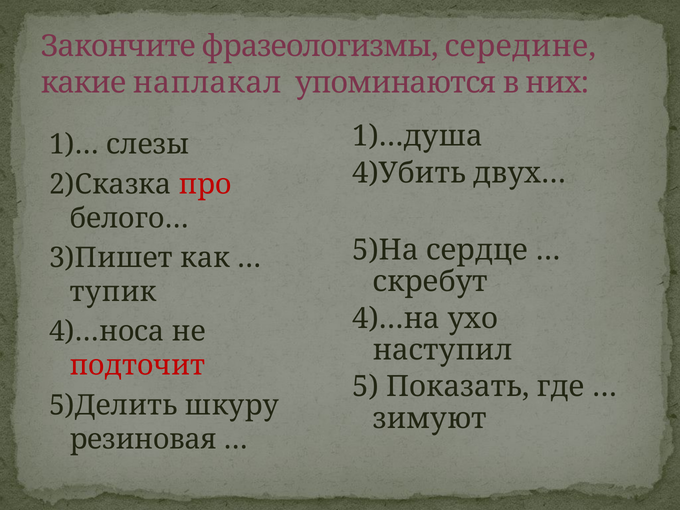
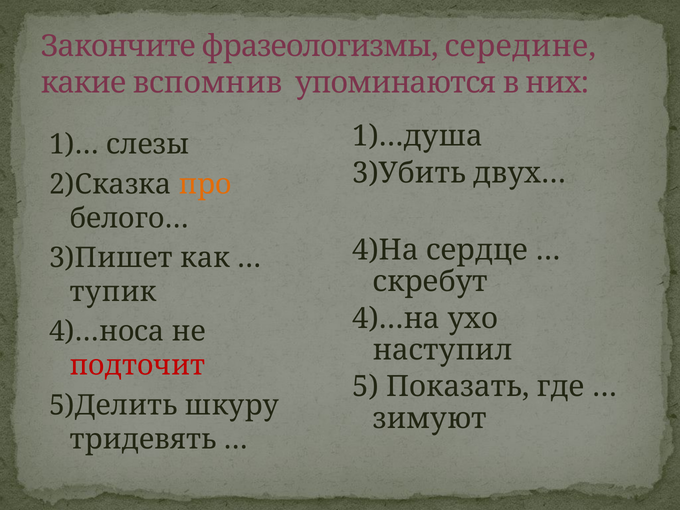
наплакал: наплакал -> вспомнив (208, 83)
4)Убить: 4)Убить -> 3)Убить (409, 173)
про colour: red -> orange (205, 184)
5)На: 5)На -> 4)На (386, 250)
резиновая: резиновая -> тридевять (143, 439)
